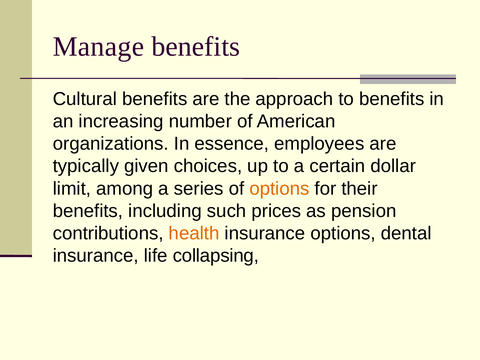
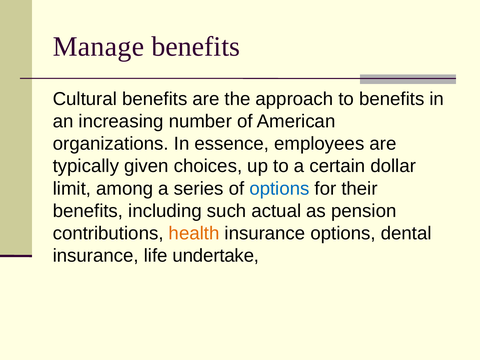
options colour: orange -> blue (279, 189)
prices: prices -> actual (276, 211)
collapsing: collapsing -> undertake (216, 256)
